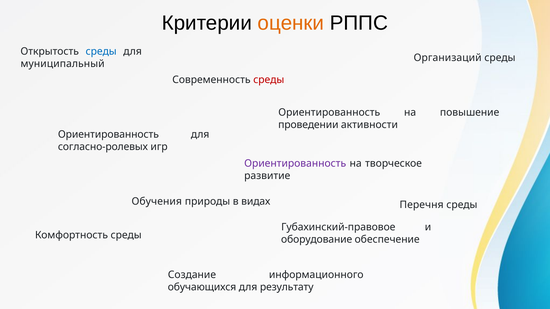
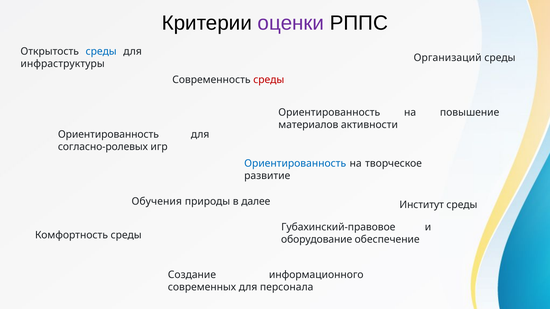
оценки colour: orange -> purple (291, 23)
муниципальный: муниципальный -> инфраструктуры (63, 64)
проведении: проведении -> материалов (308, 125)
Ориентированность colour: purple -> blue (295, 164)
видах: видах -> далее (256, 202)
Перечня: Перечня -> Институт (422, 205)
обучающихся: обучающихся -> современных (202, 288)
результату: результату -> персонала (287, 288)
